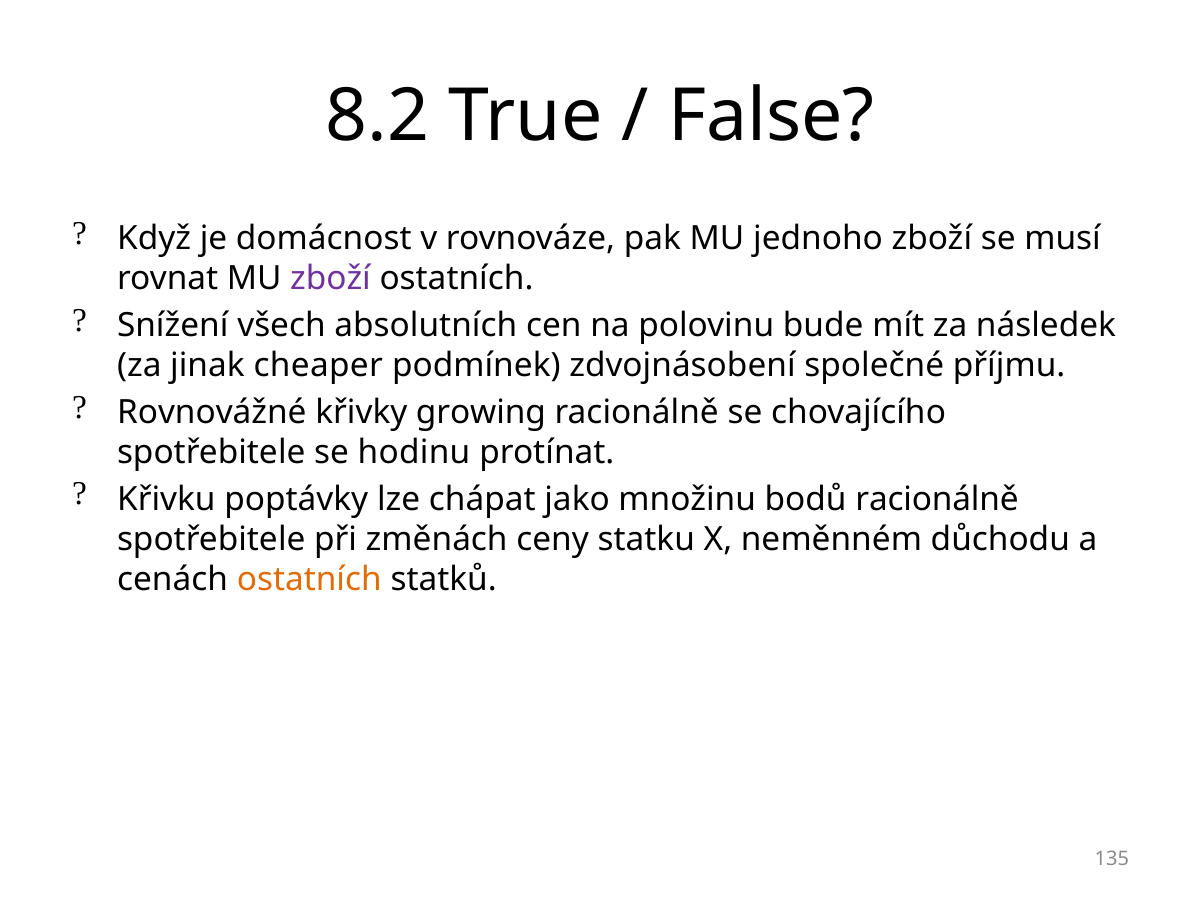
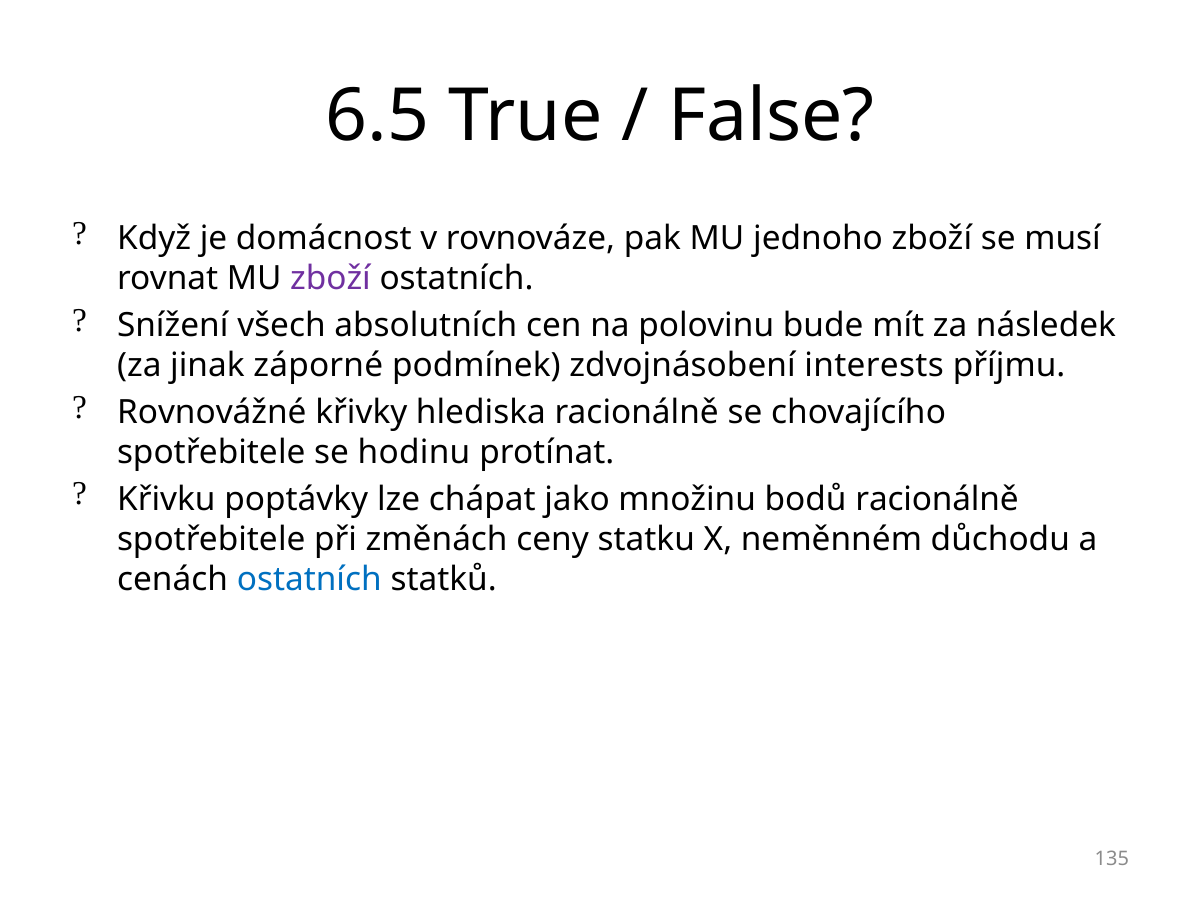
8.2: 8.2 -> 6.5 (378, 116)
cheaper: cheaper -> záporné (318, 366)
společné: společné -> interests (874, 366)
growing: growing -> hlediska (481, 412)
ostatních colour: orange -> blue (309, 579)
